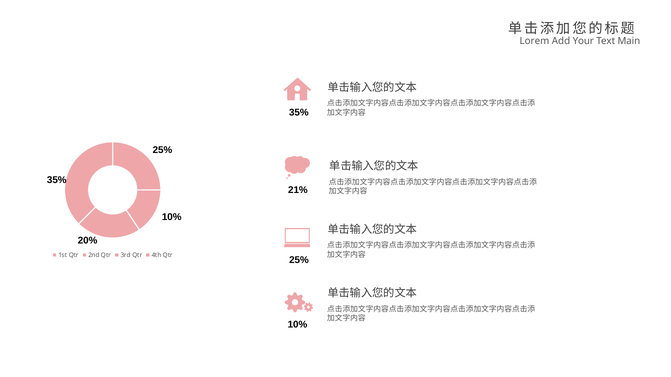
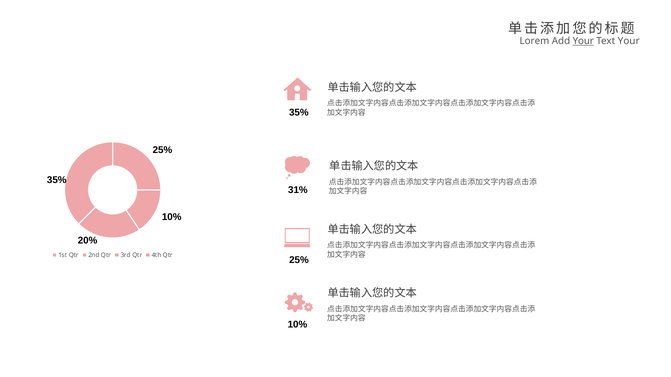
Your underline: none -> present (583, 41)
Text Main: Main -> Your (629, 41)
21%: 21% -> 31% (298, 190)
